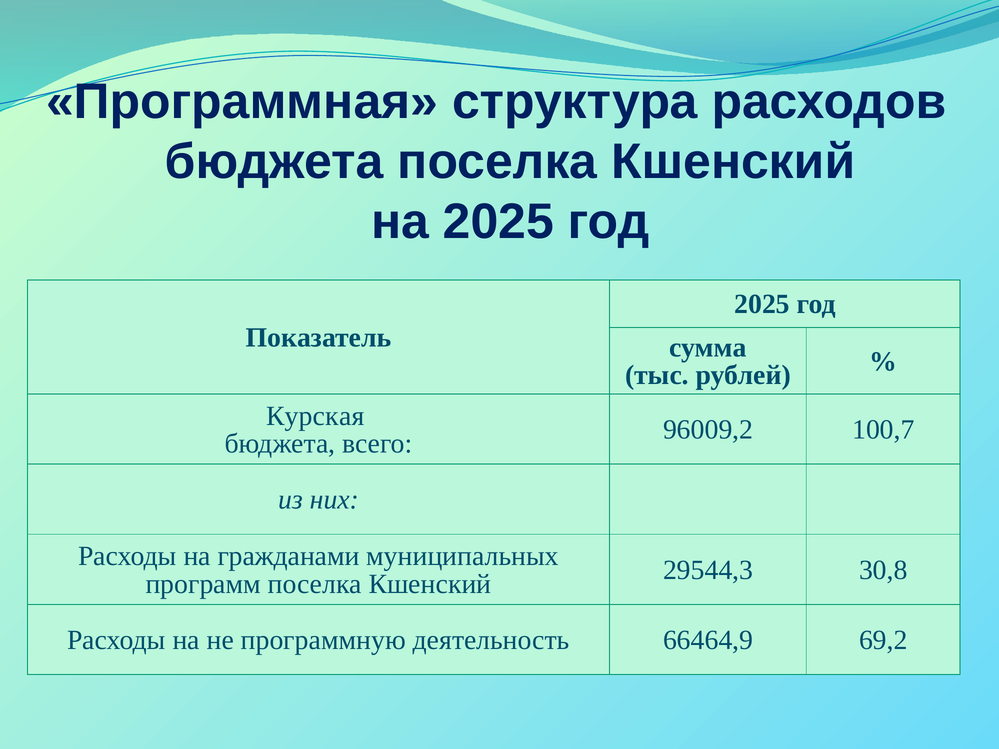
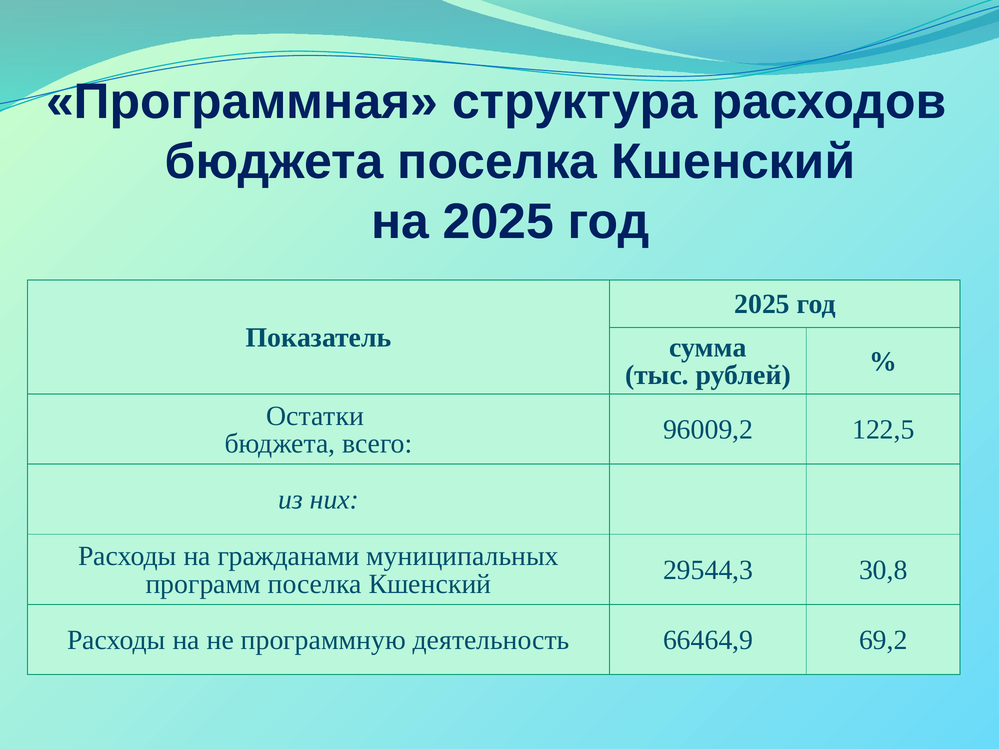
Курская: Курская -> Остатки (315, 416)
100,7: 100,7 -> 122,5 (883, 430)
